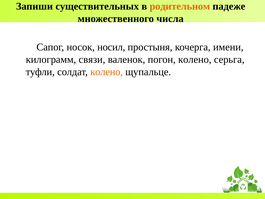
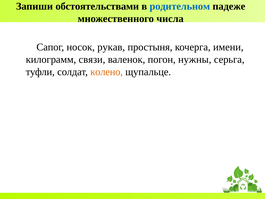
существительных: существительных -> обстоятельствами (97, 6)
родительном colour: orange -> blue (180, 6)
носил: носил -> рукав (111, 47)
погон колено: колено -> нужны (195, 59)
